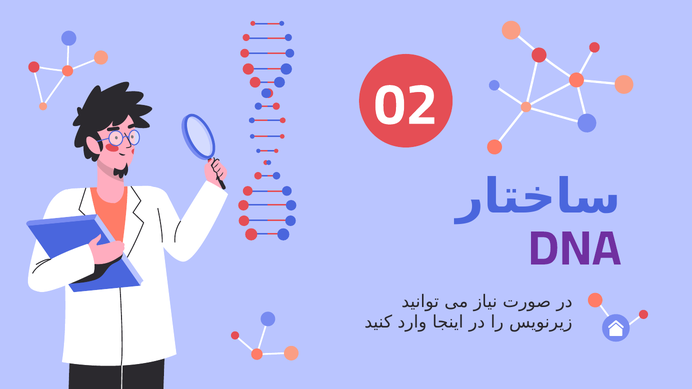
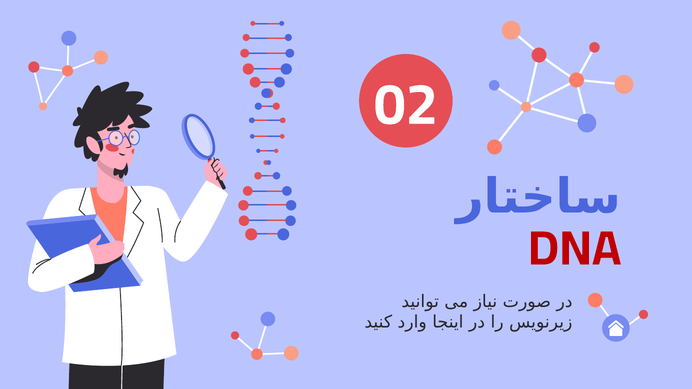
DNA colour: purple -> red (575, 249)
